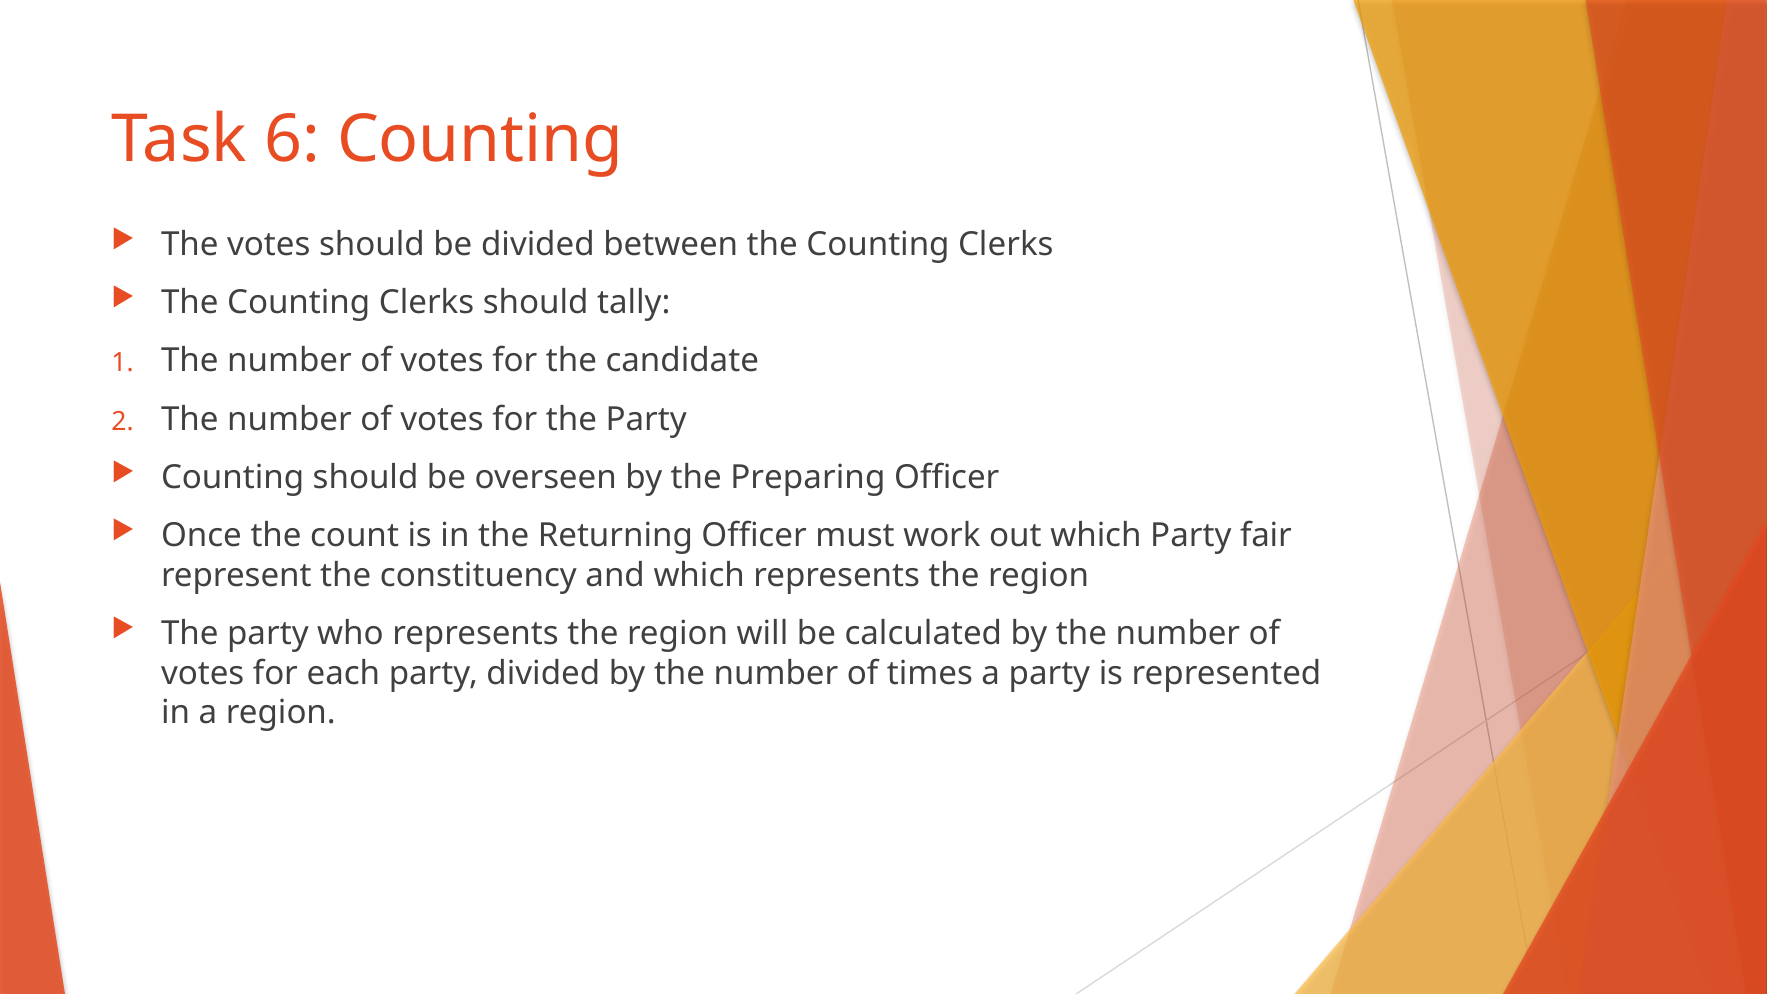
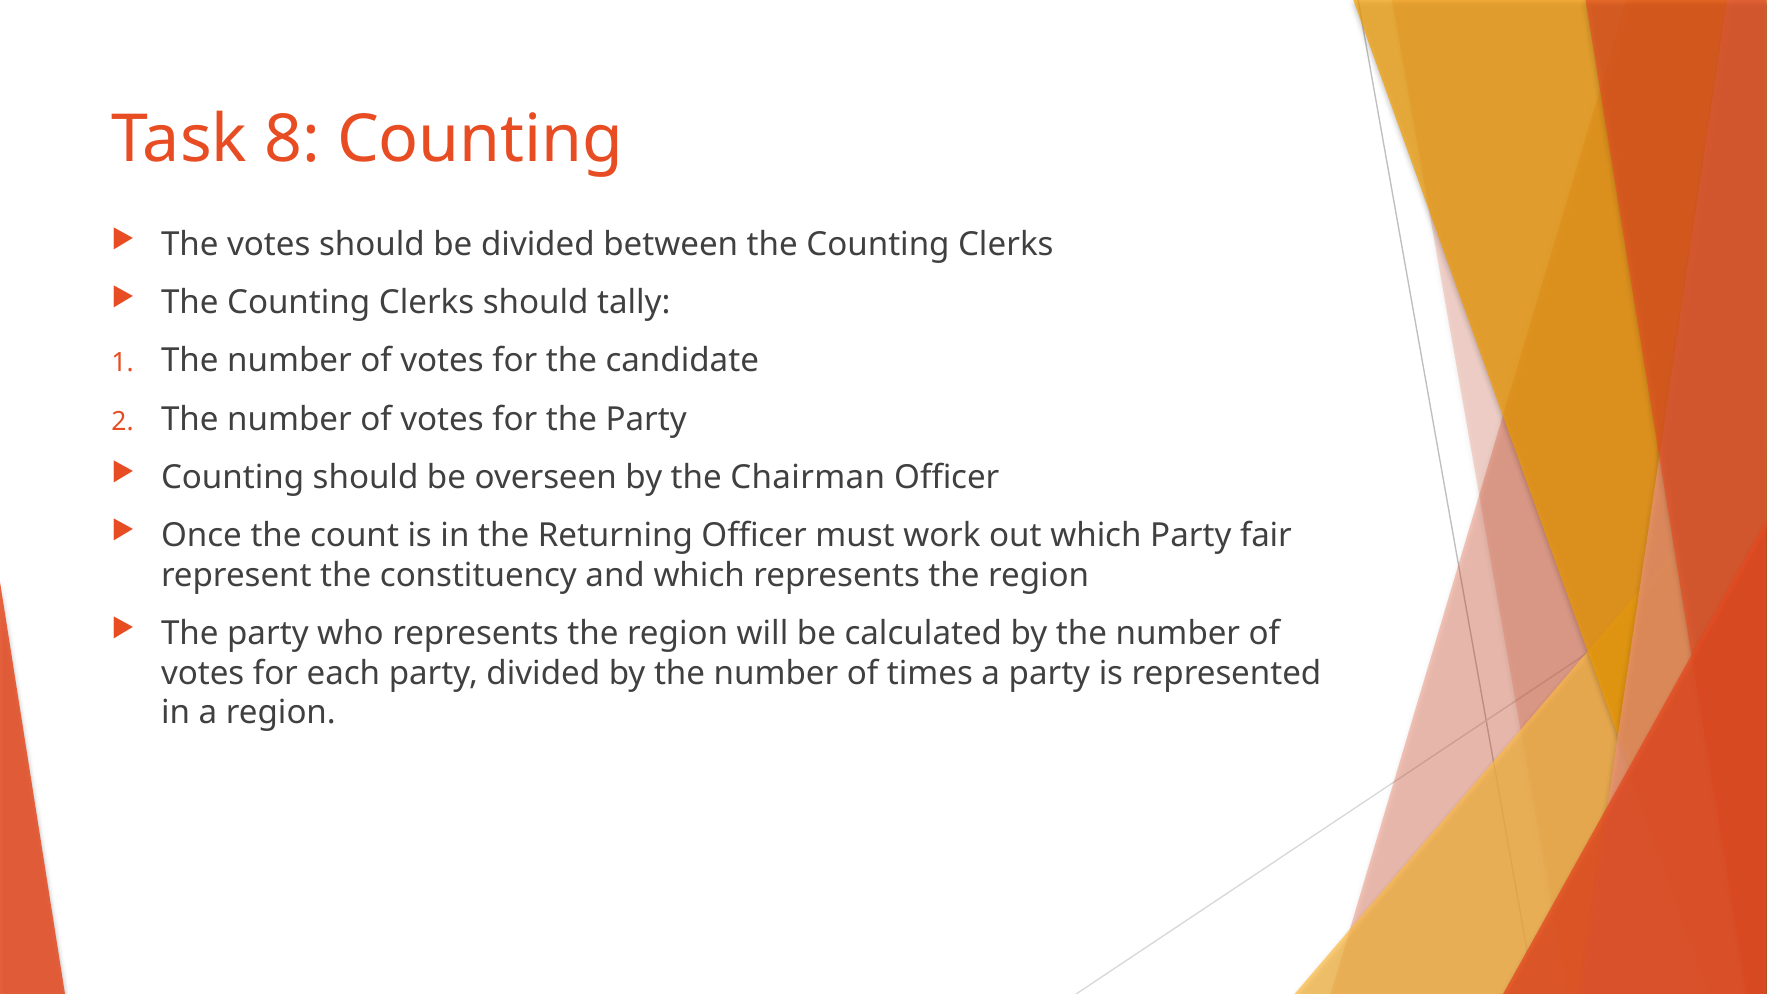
6: 6 -> 8 (292, 139)
Preparing: Preparing -> Chairman (808, 477)
